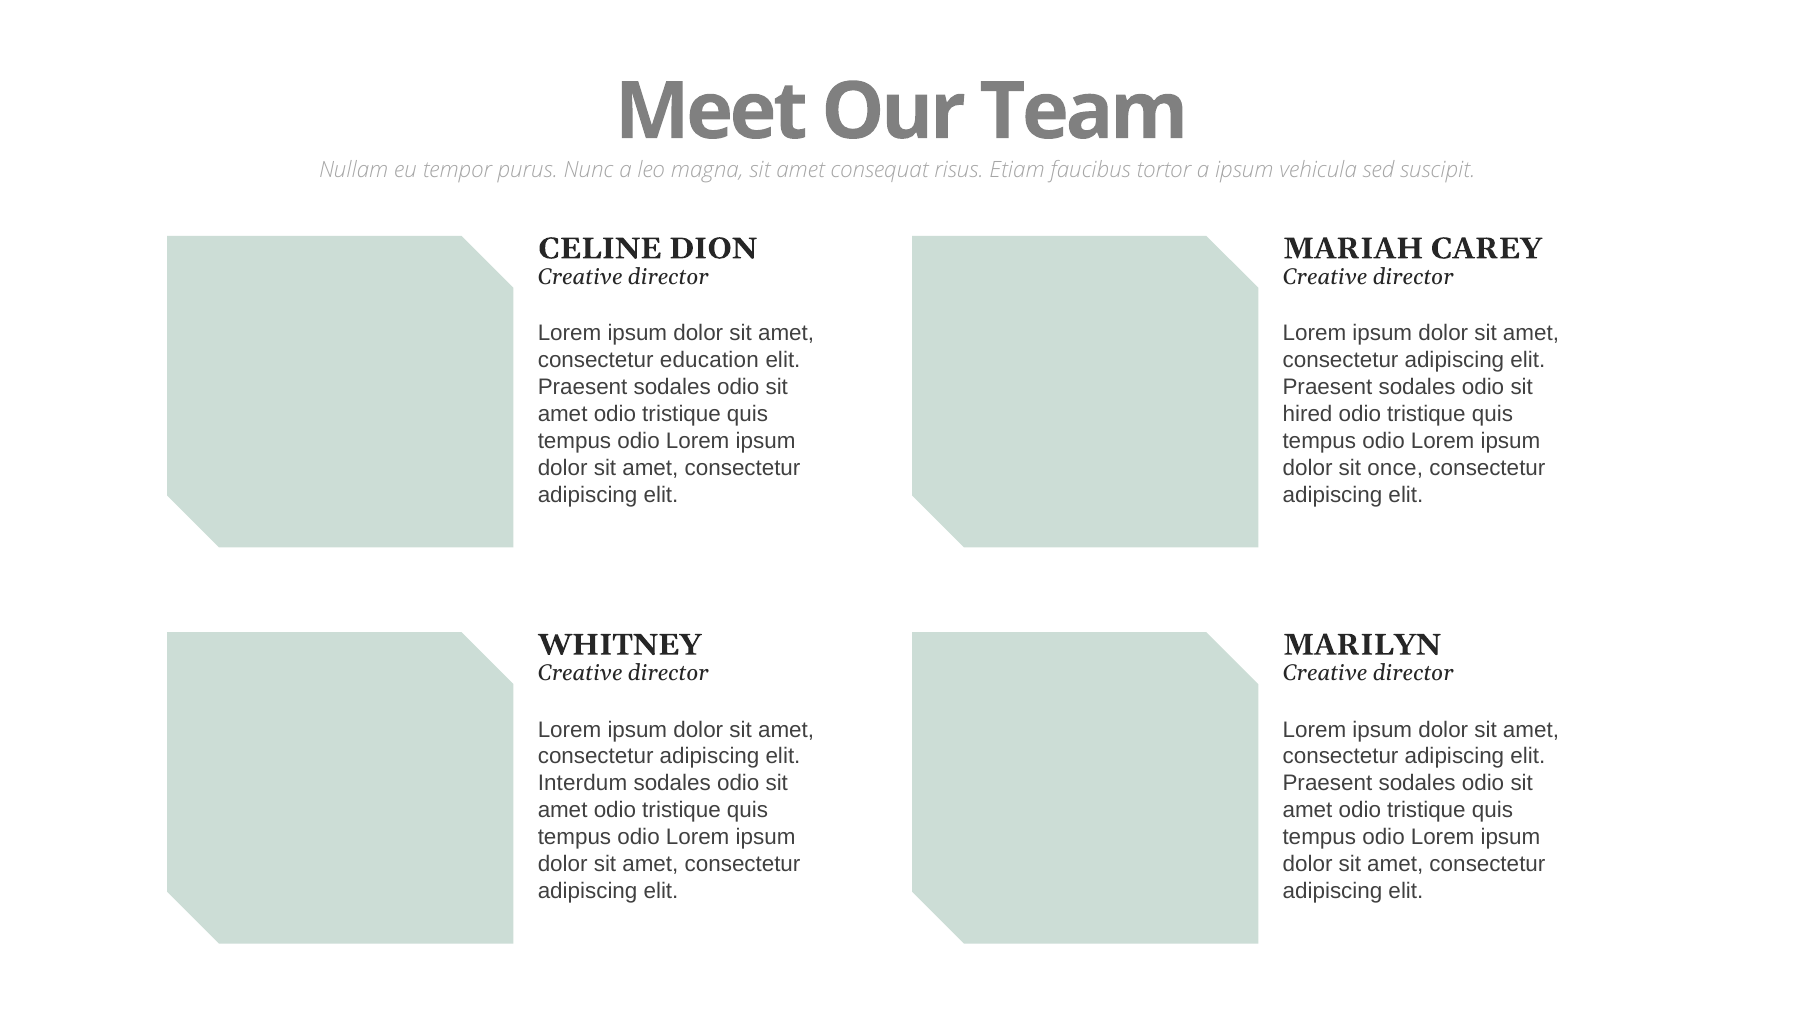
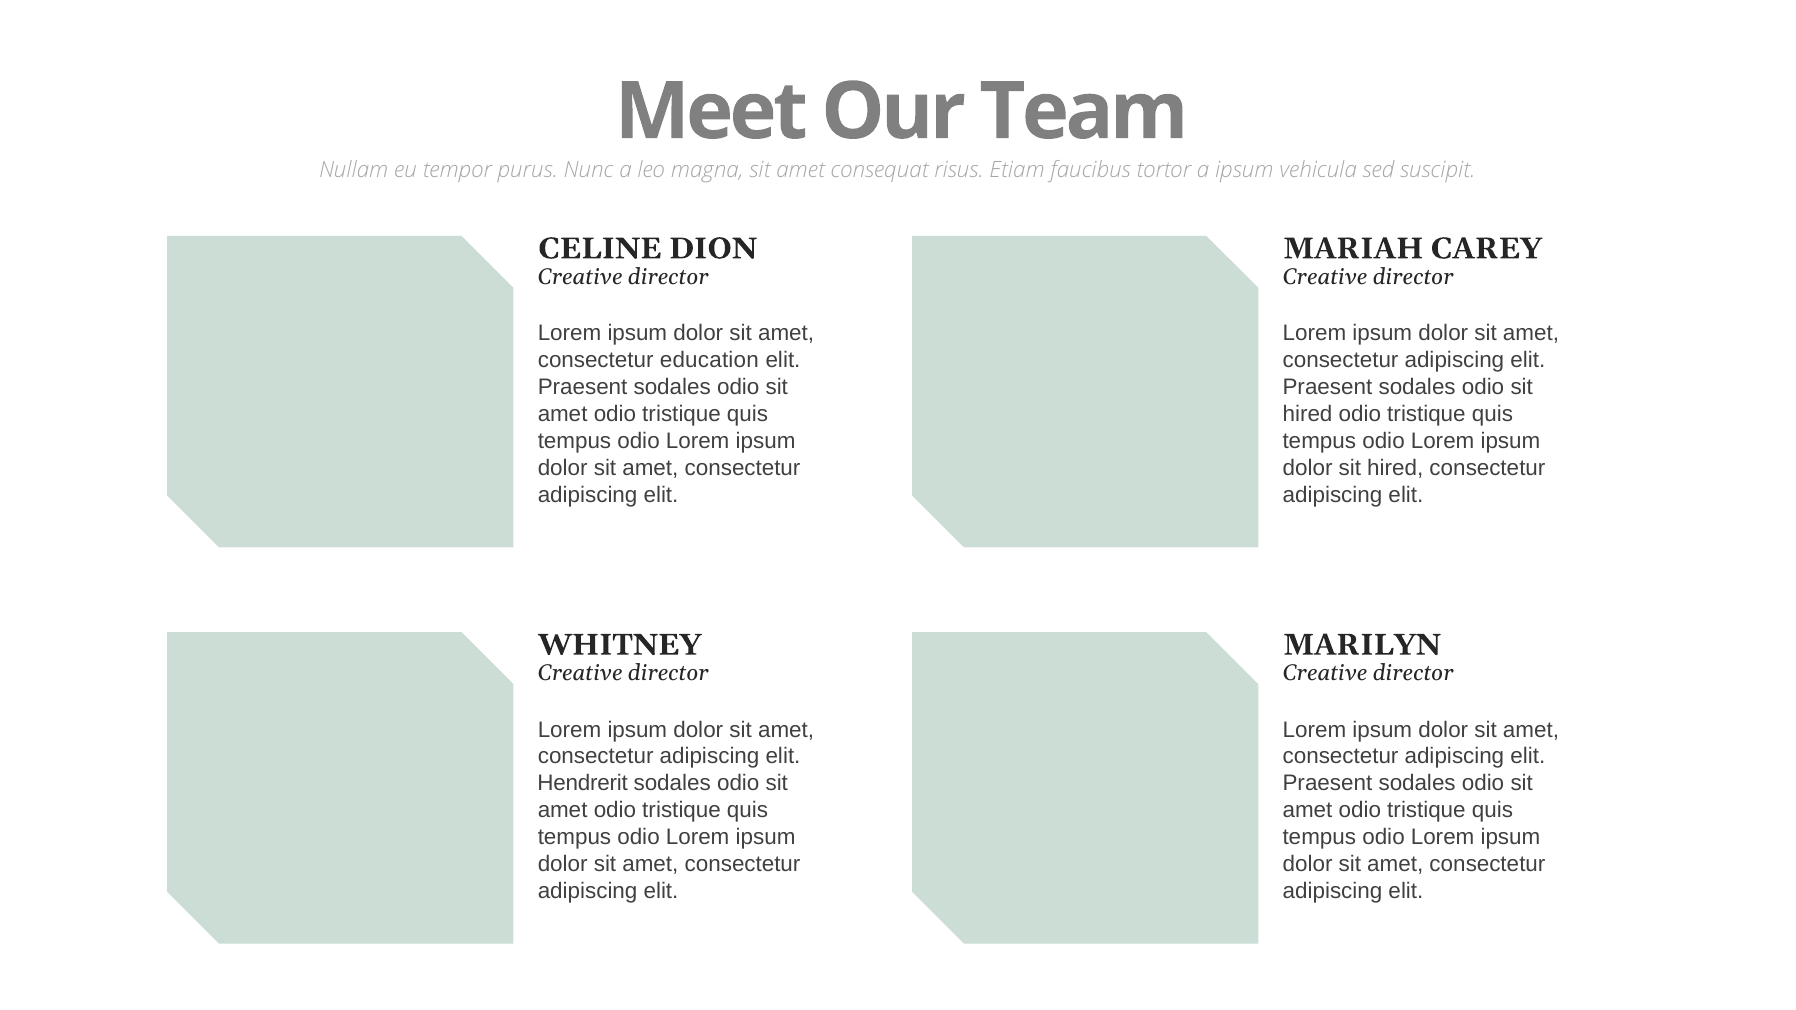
dolor sit once: once -> hired (1395, 468)
Interdum: Interdum -> Hendrerit (583, 784)
